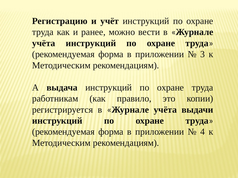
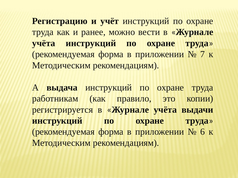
3: 3 -> 7 (203, 54)
4: 4 -> 6 (203, 132)
